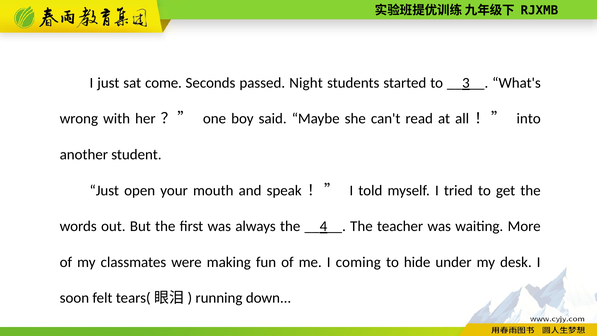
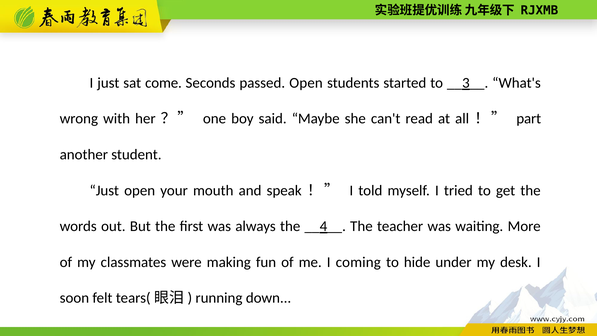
passed Night: Night -> Open (306, 83)
into: into -> part (529, 119)
